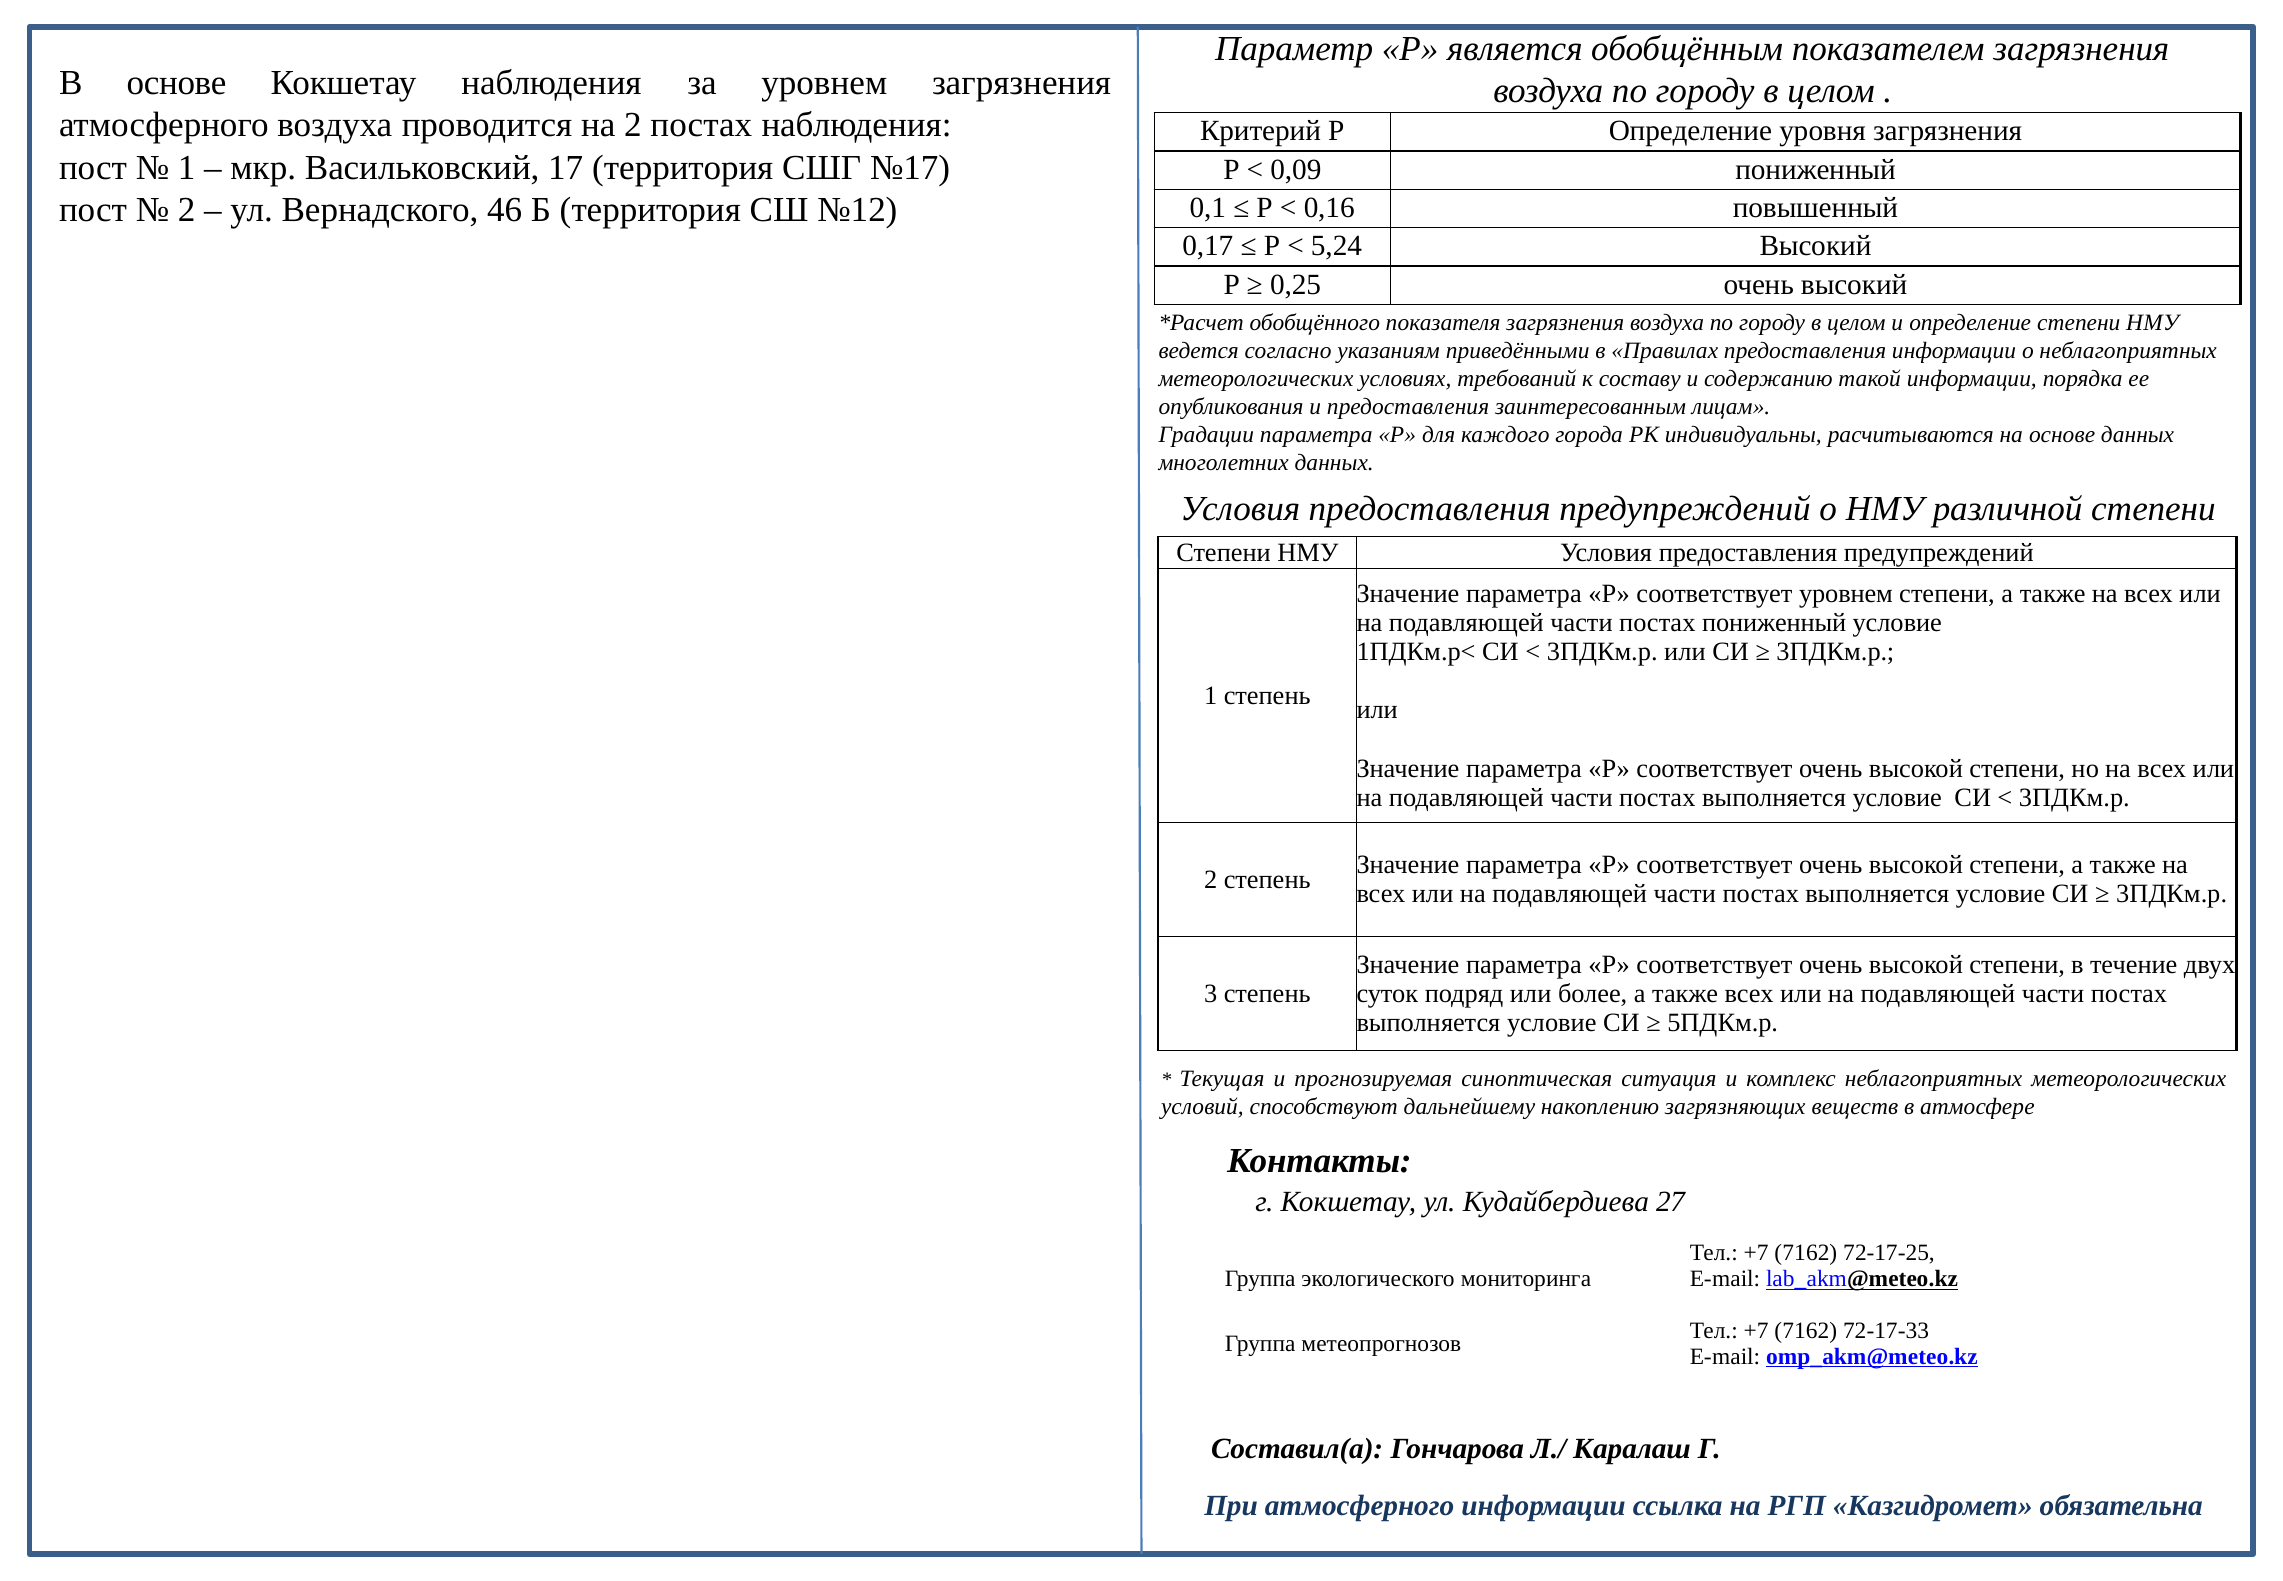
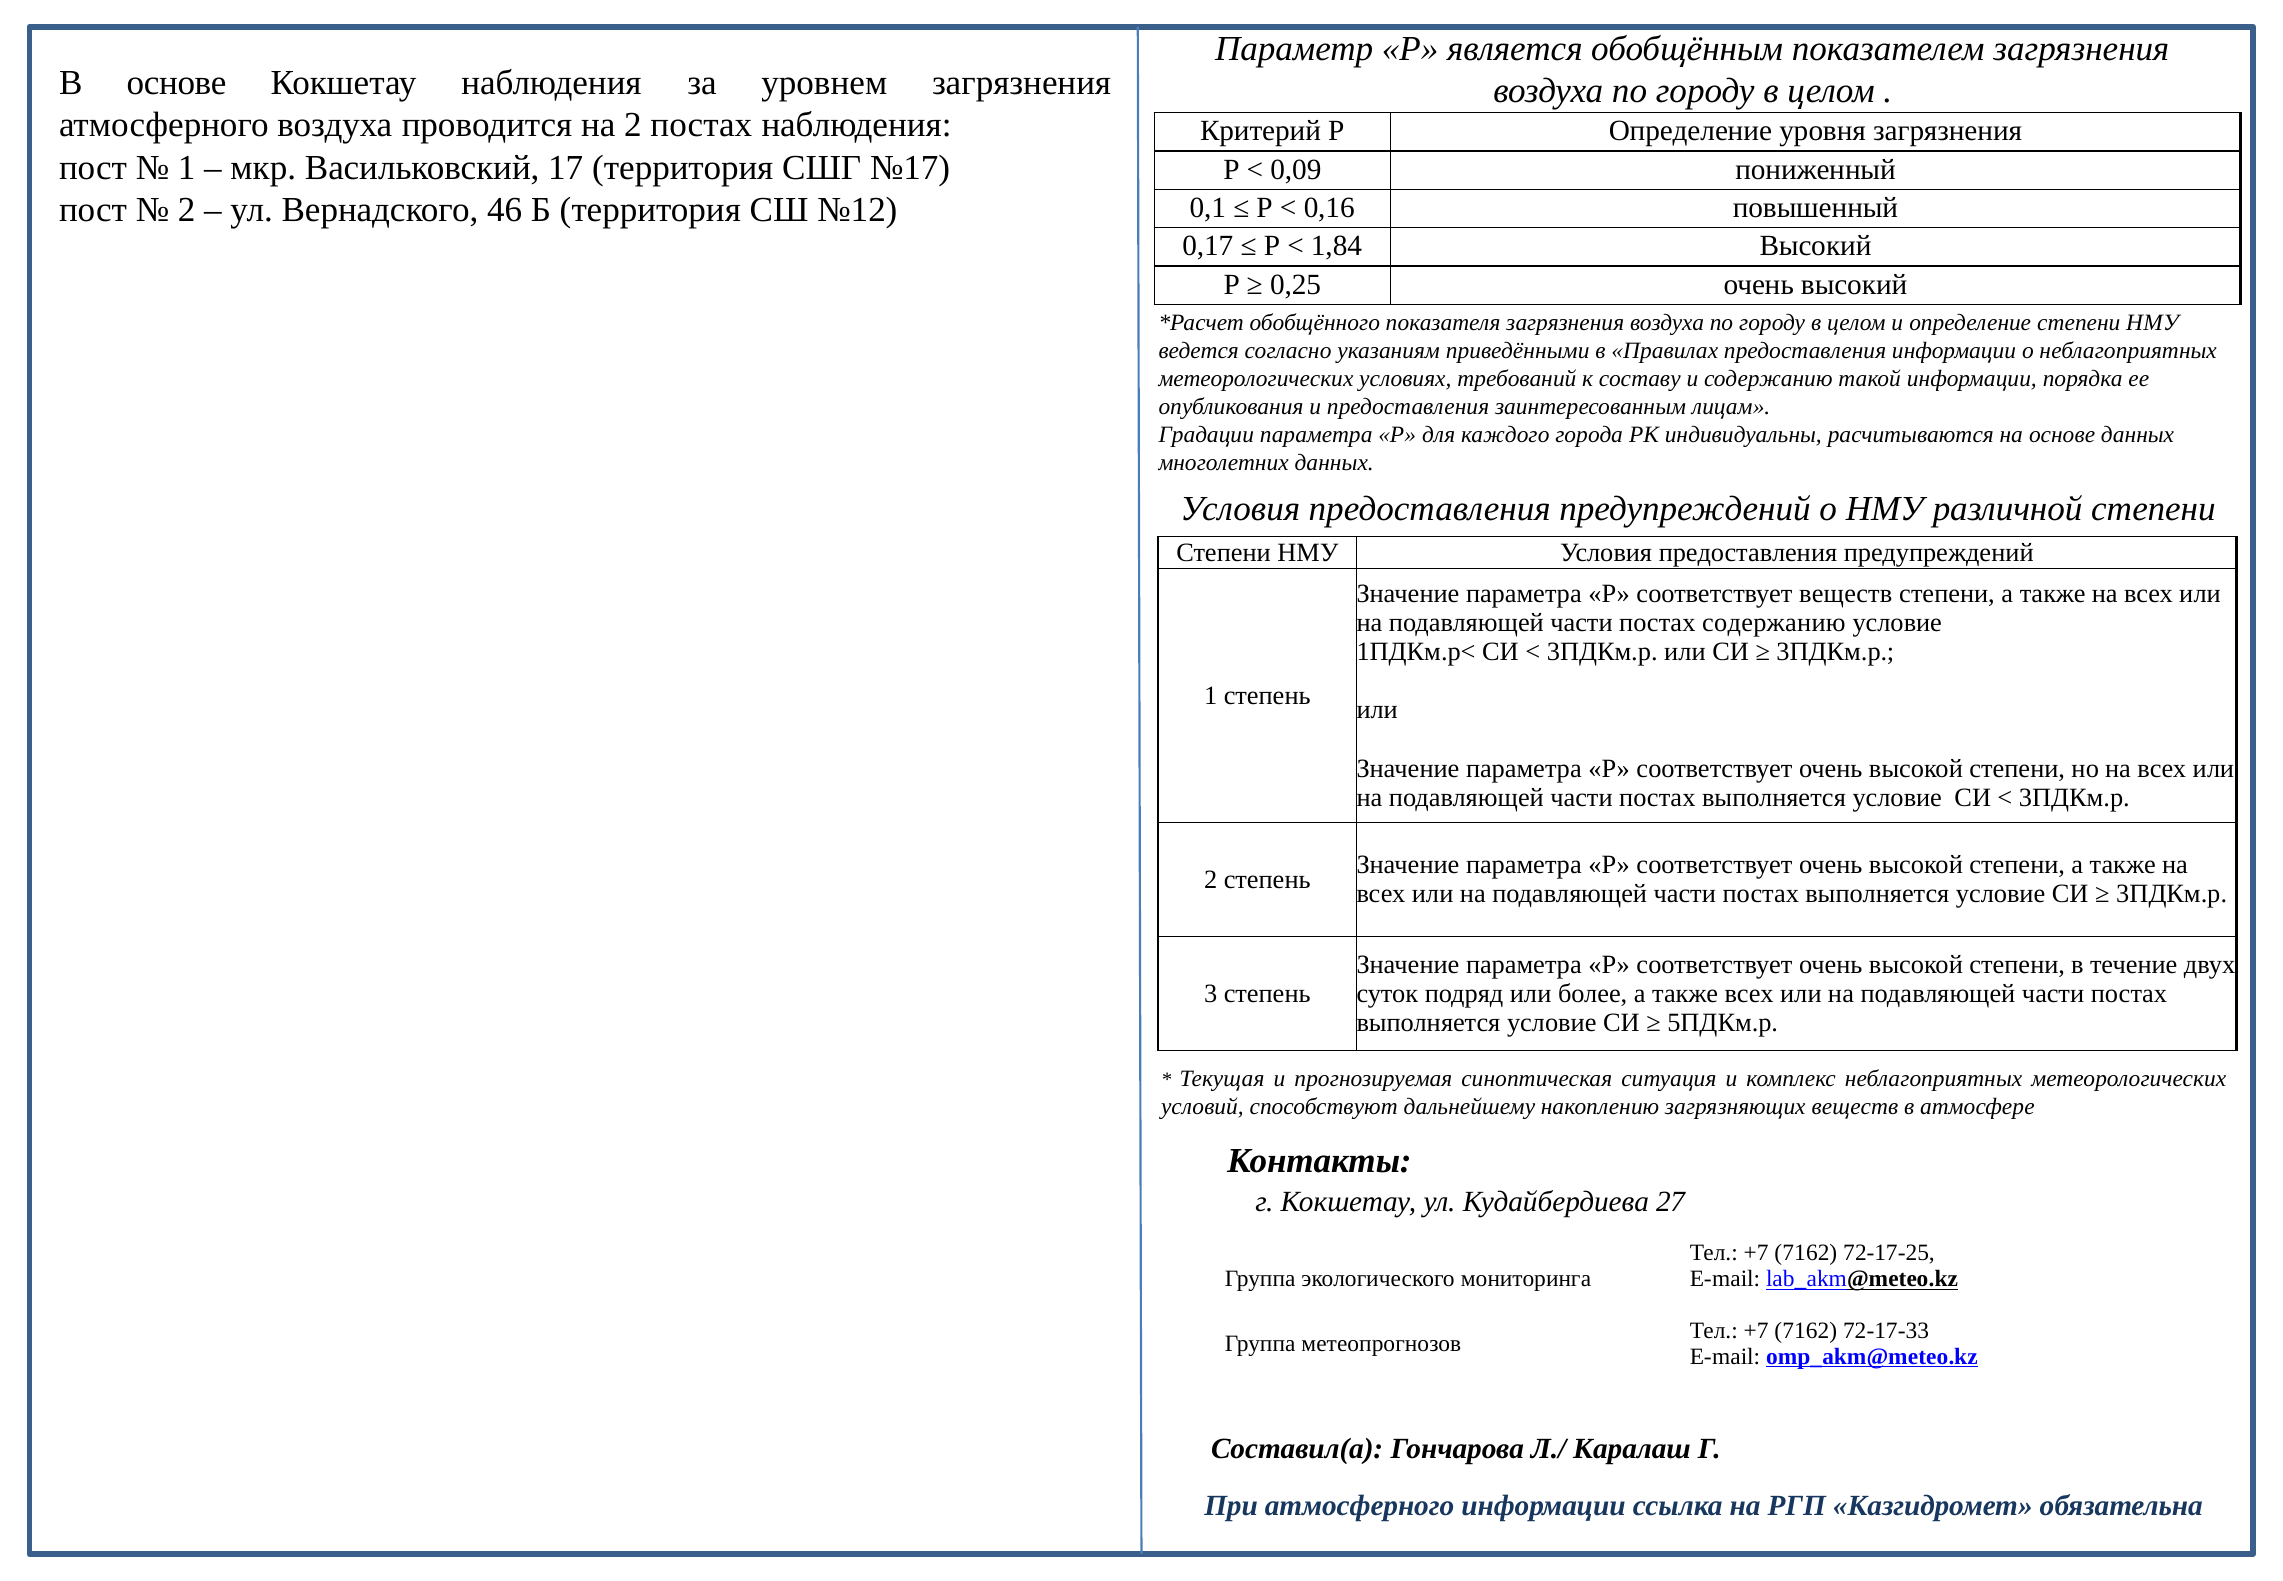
5,24: 5,24 -> 1,84 (1336, 246)
соответствует уровнем: уровнем -> веществ (1846, 593)
постах пониженный: пониженный -> содержанию (1774, 622)
